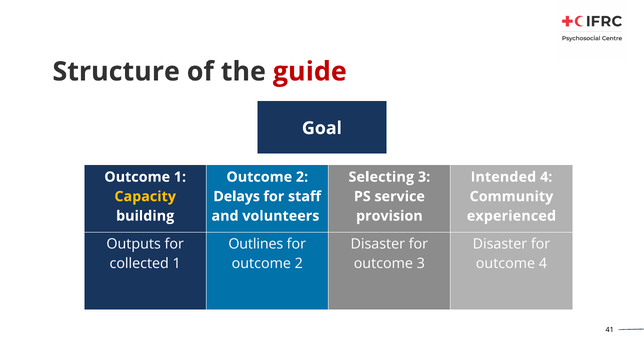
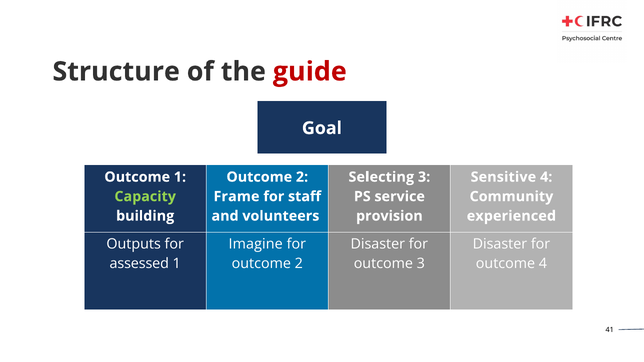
Intended: Intended -> Sensitive (503, 177)
Capacity colour: yellow -> light green (145, 197)
Delays: Delays -> Frame (236, 197)
Outlines: Outlines -> Imagine (256, 244)
collected: collected -> assessed (139, 264)
